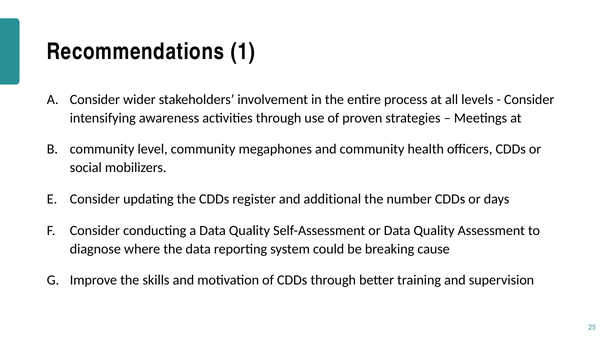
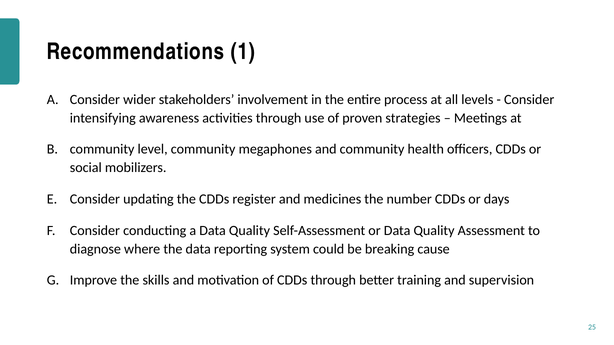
additional: additional -> medicines (332, 199)
